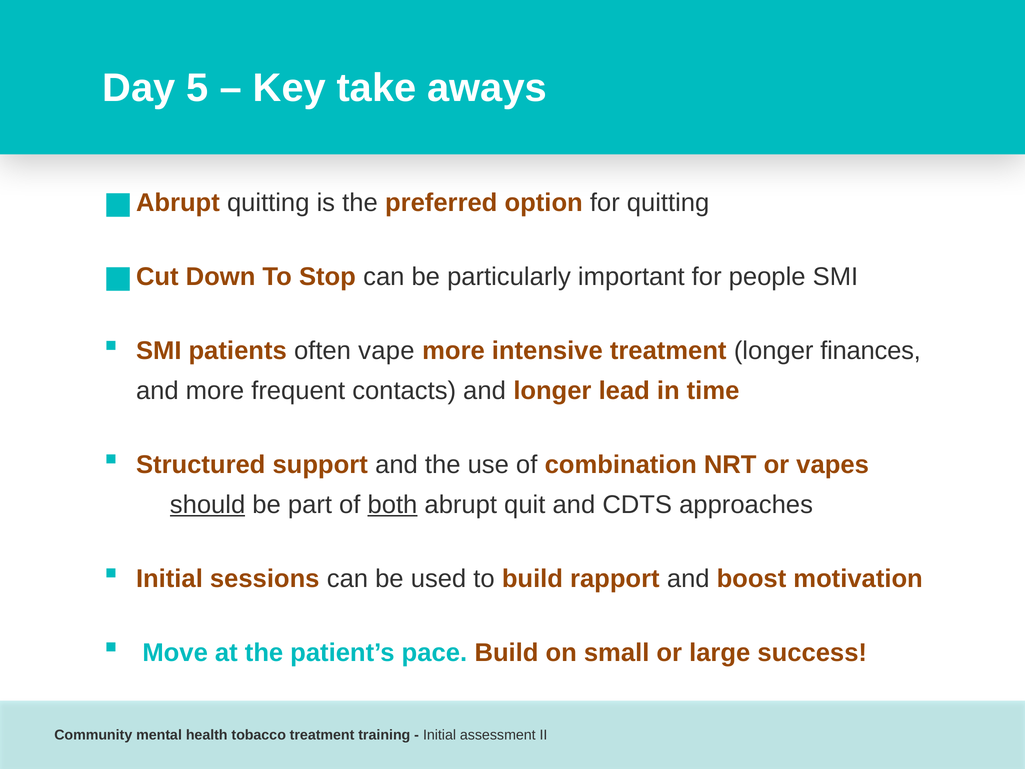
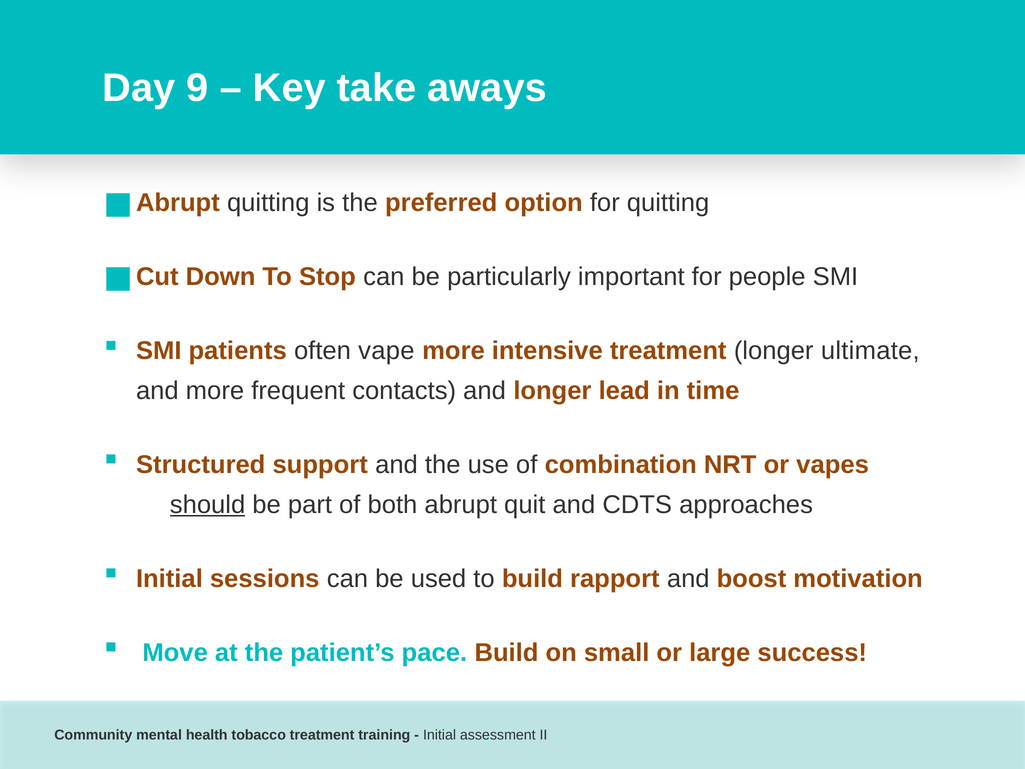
5: 5 -> 9 (198, 88)
finances: finances -> ultimate (870, 351)
both underline: present -> none (392, 505)
